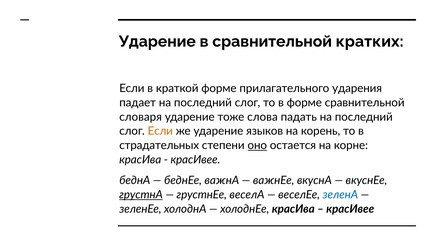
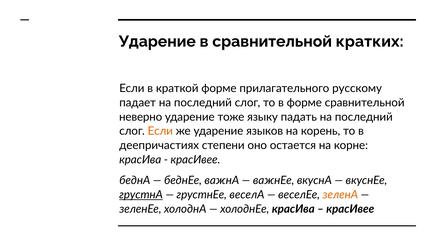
ударения: ударения -> русскому (357, 88)
словаря: словаря -> неверно (141, 117)
слова: слова -> языку (263, 117)
страдательных: страдательных -> деепричастиях (159, 146)
оно underline: present -> none (257, 146)
зеленА colour: blue -> orange (340, 195)
